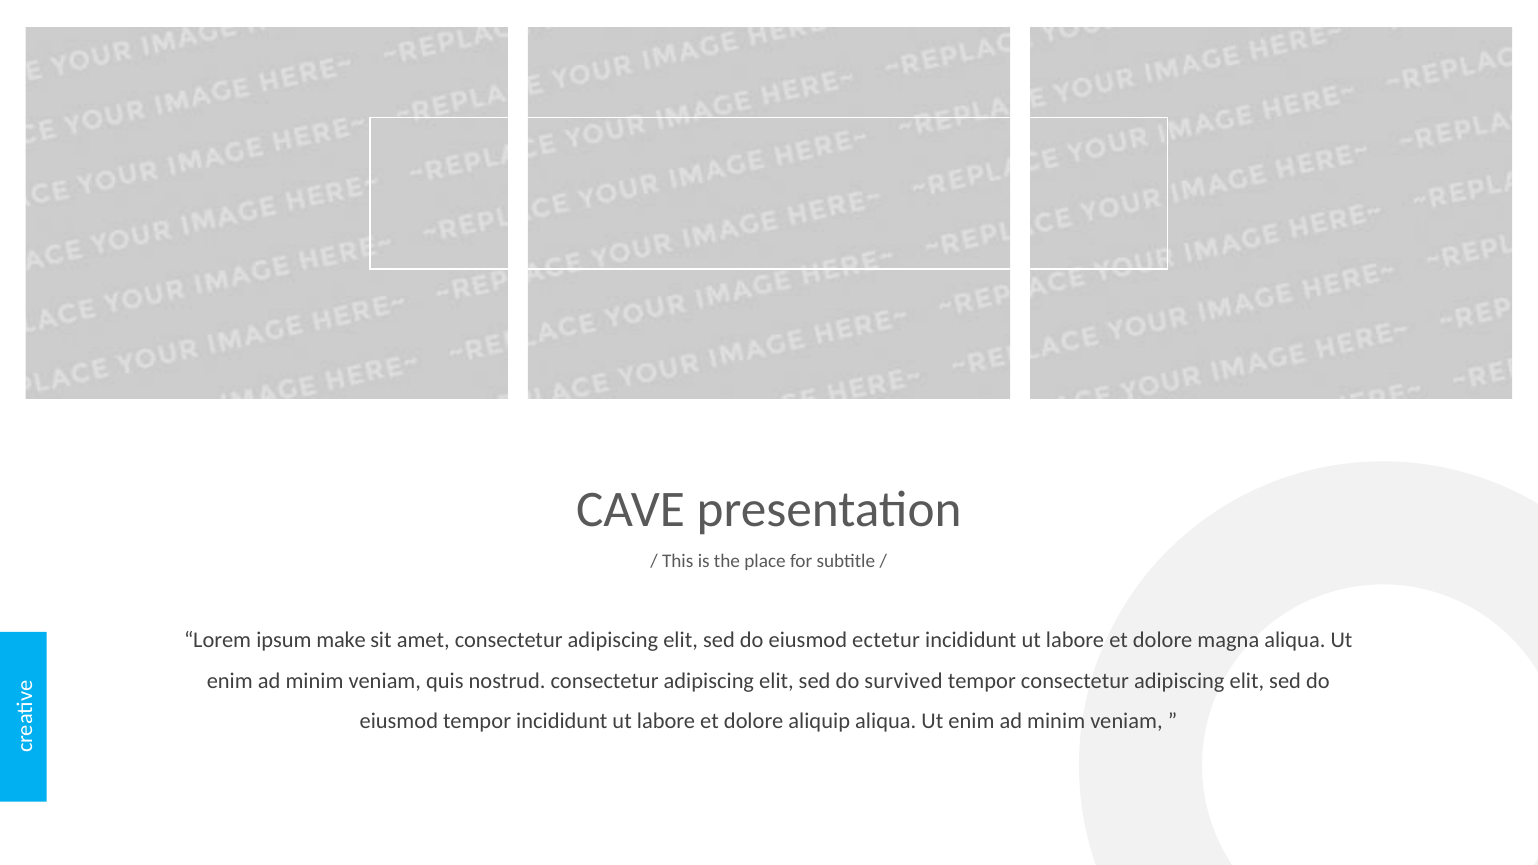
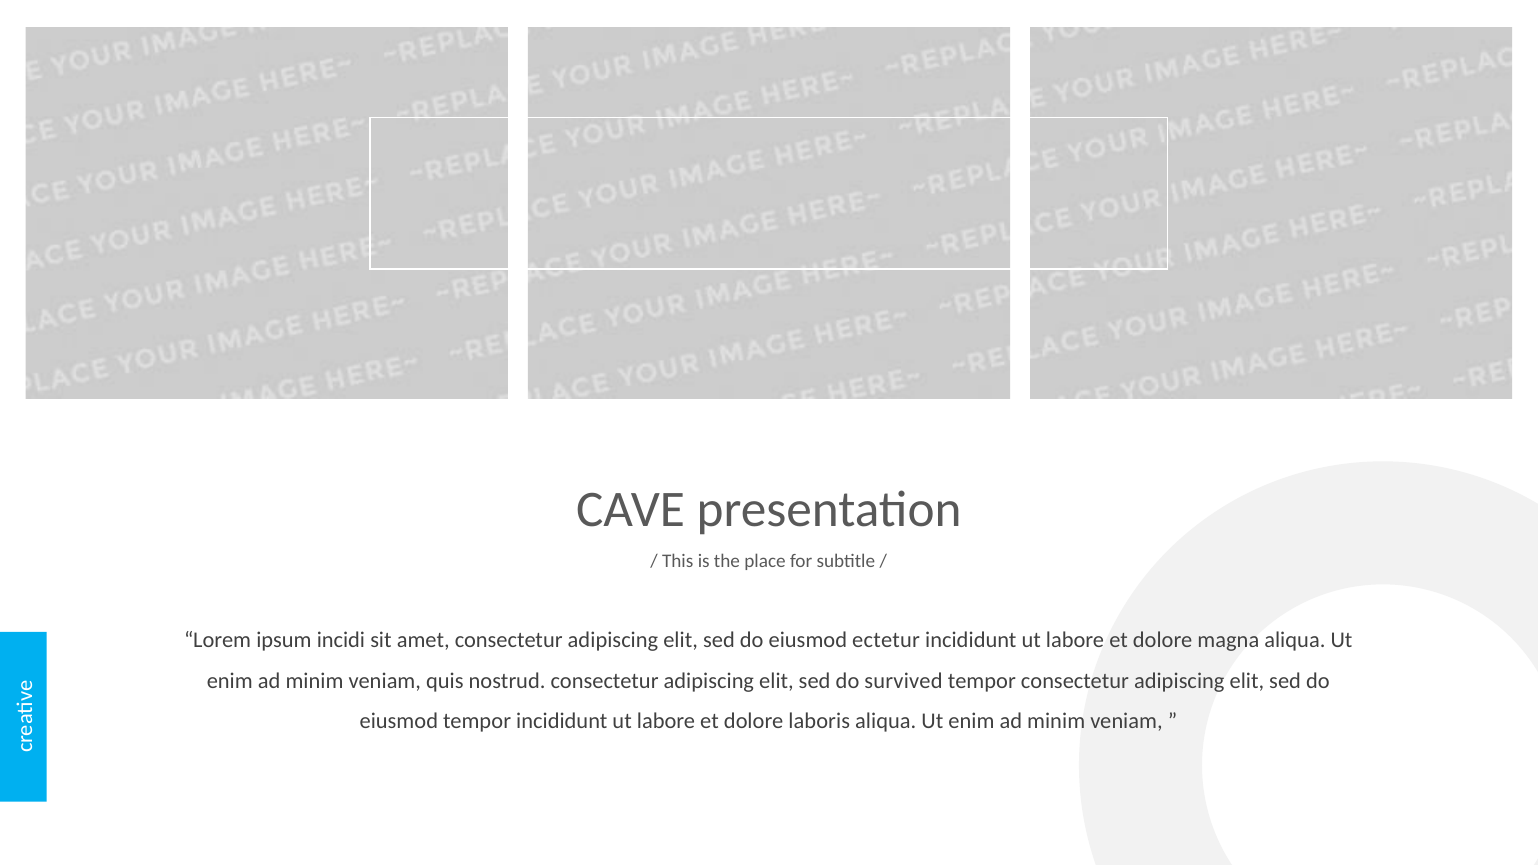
make: make -> incidi (341, 641)
aliquip: aliquip -> laboris (819, 721)
